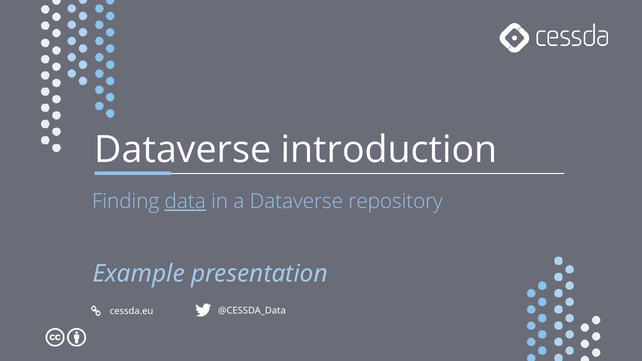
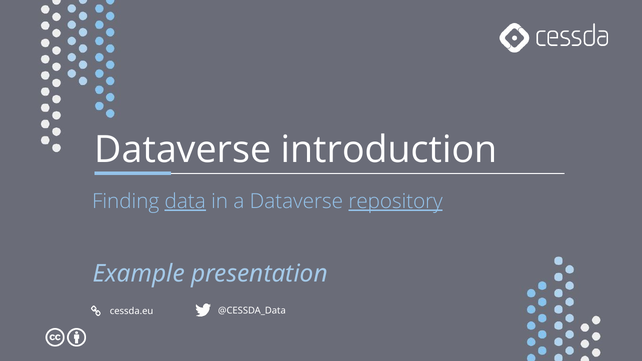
repository underline: none -> present (396, 201)
